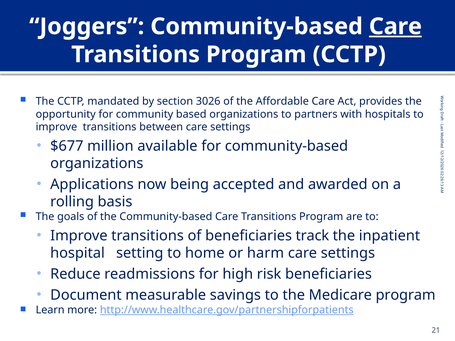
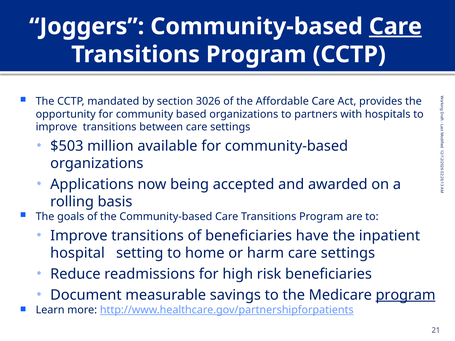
$677: $677 -> $503 (67, 146)
track: track -> have (312, 236)
program underline: none -> present (406, 295)
